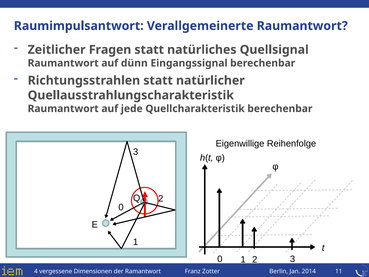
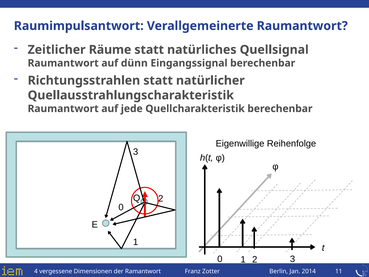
Fragen: Fragen -> Räume (110, 50)
